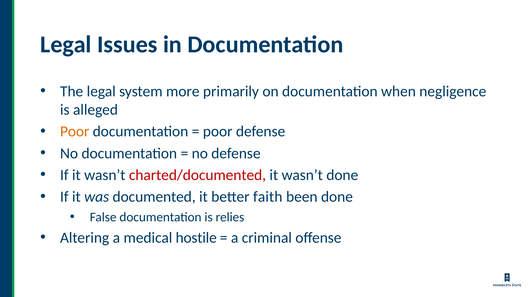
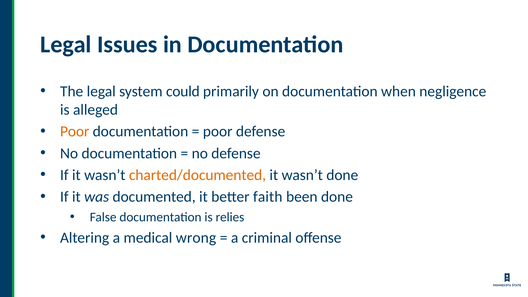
more: more -> could (183, 91)
charted/documented colour: red -> orange (197, 175)
hostile: hostile -> wrong (196, 238)
